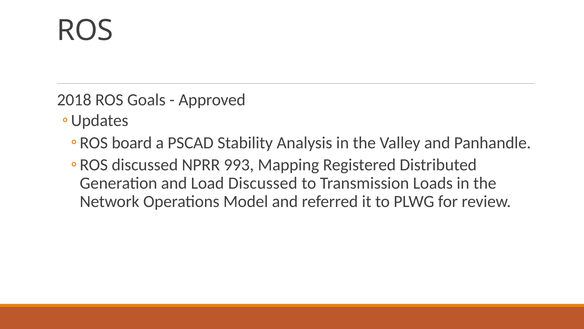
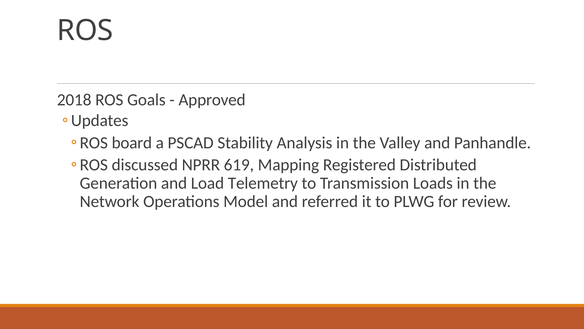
993: 993 -> 619 (239, 165)
Load Discussed: Discussed -> Telemetry (263, 183)
